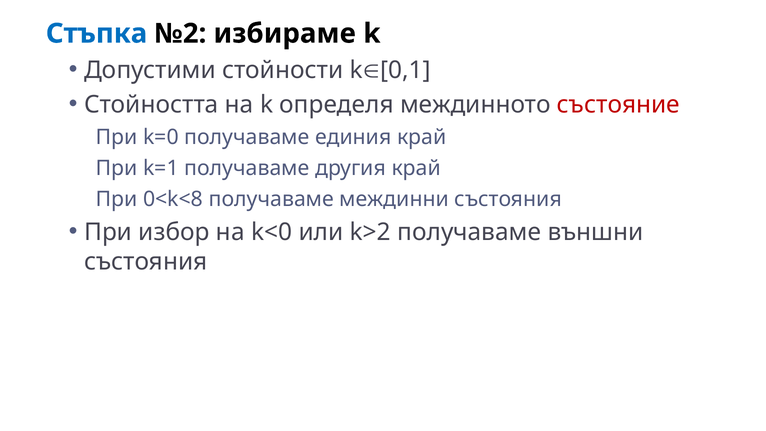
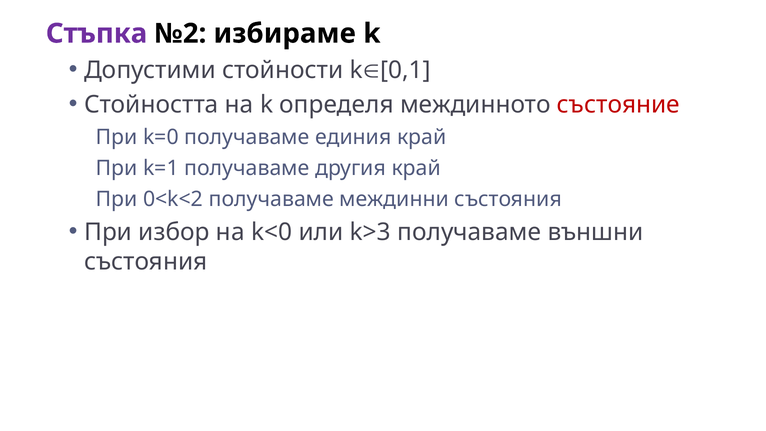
Стъпка colour: blue -> purple (97, 34)
0<k<8: 0<k<8 -> 0<k<2 (173, 199)
k>2: k>2 -> k>3 (370, 232)
